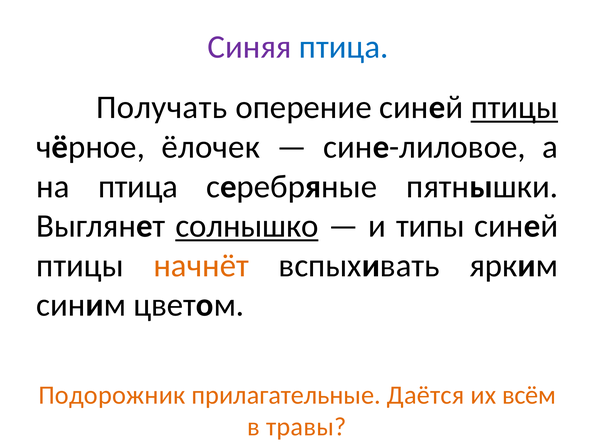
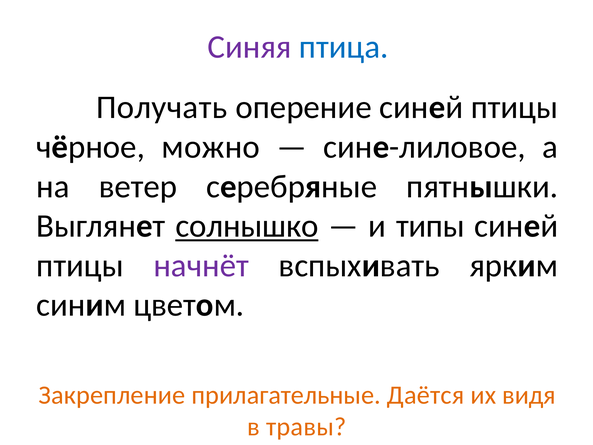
птицы underline: present -> none (514, 107)
ёлочек: ёлочек -> можно (211, 147)
на птица: птица -> ветер (138, 186)
начнёт colour: orange -> purple (201, 265)
Подорожник: Подорожник -> Закрепление (112, 395)
всём: всём -> видя (529, 395)
